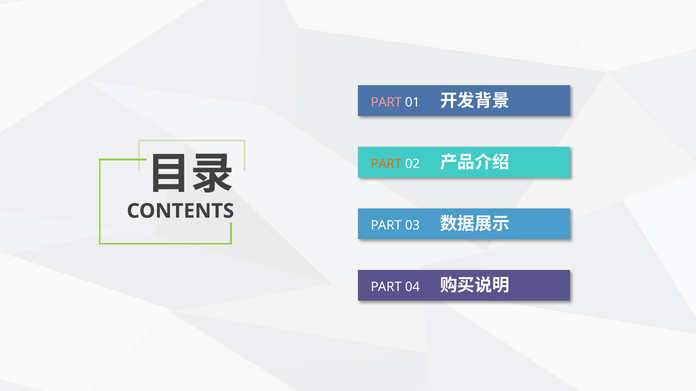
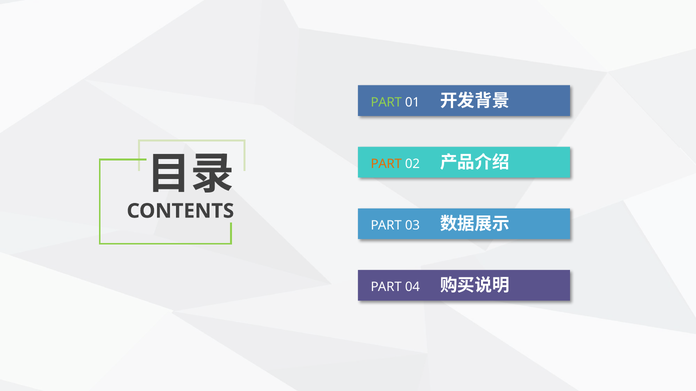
PART colour: pink -> light green (386, 102)
